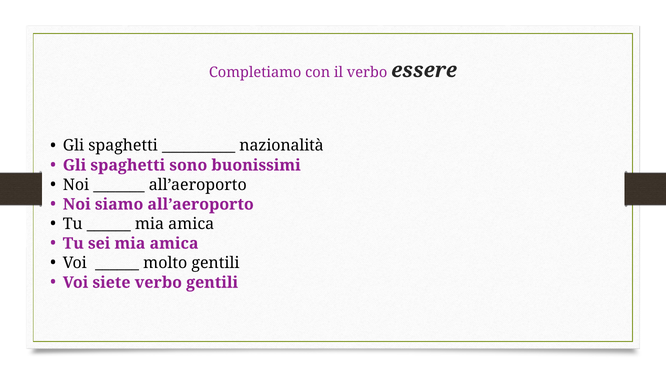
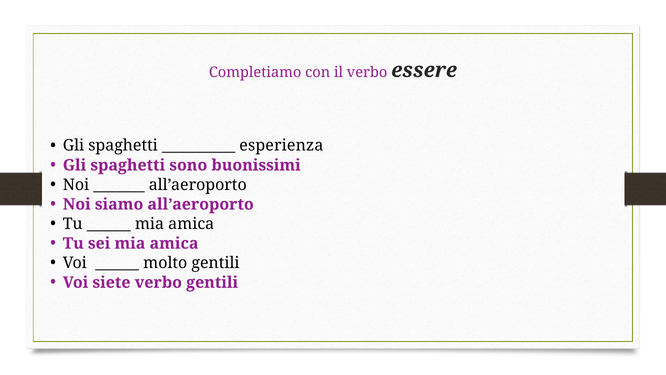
nazionalità: nazionalità -> esperienza (281, 146)
